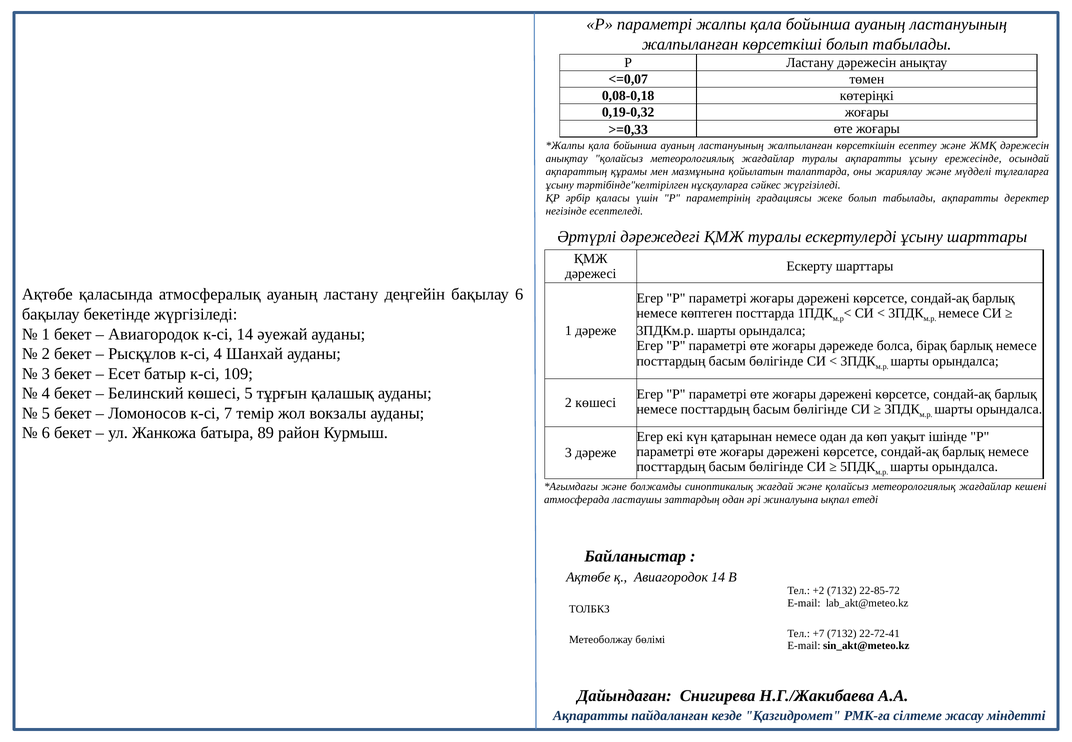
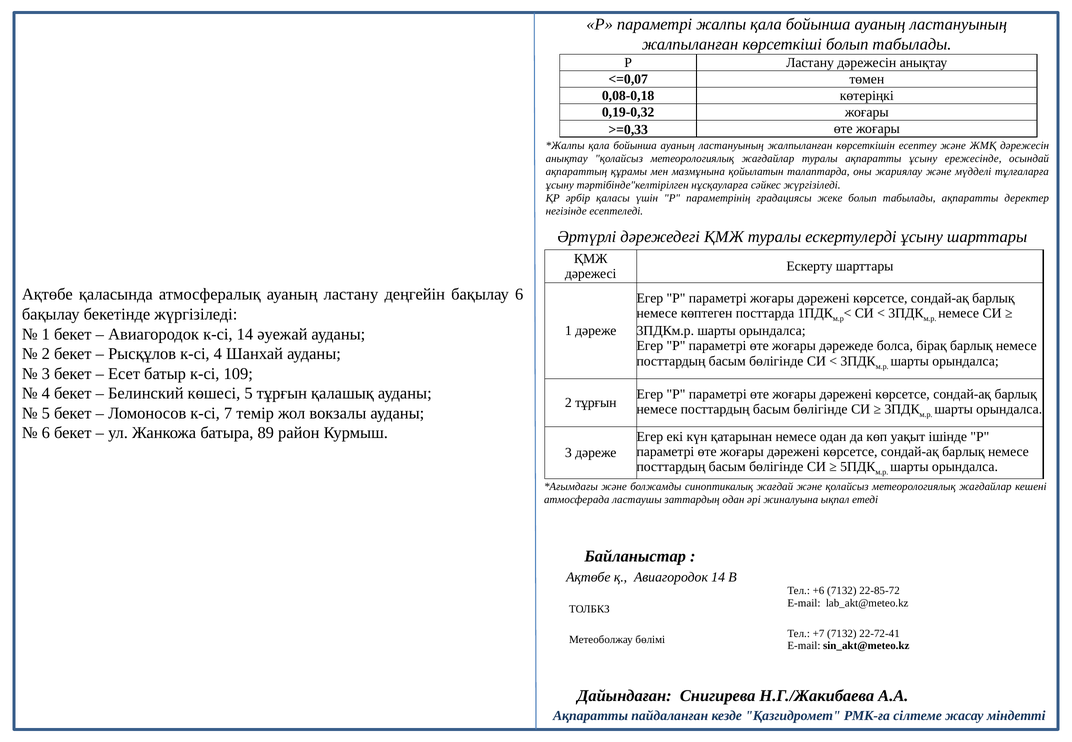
2 көшесі: көшесі -> тұрғын (596, 403)
+2: +2 -> +6 (818, 591)
